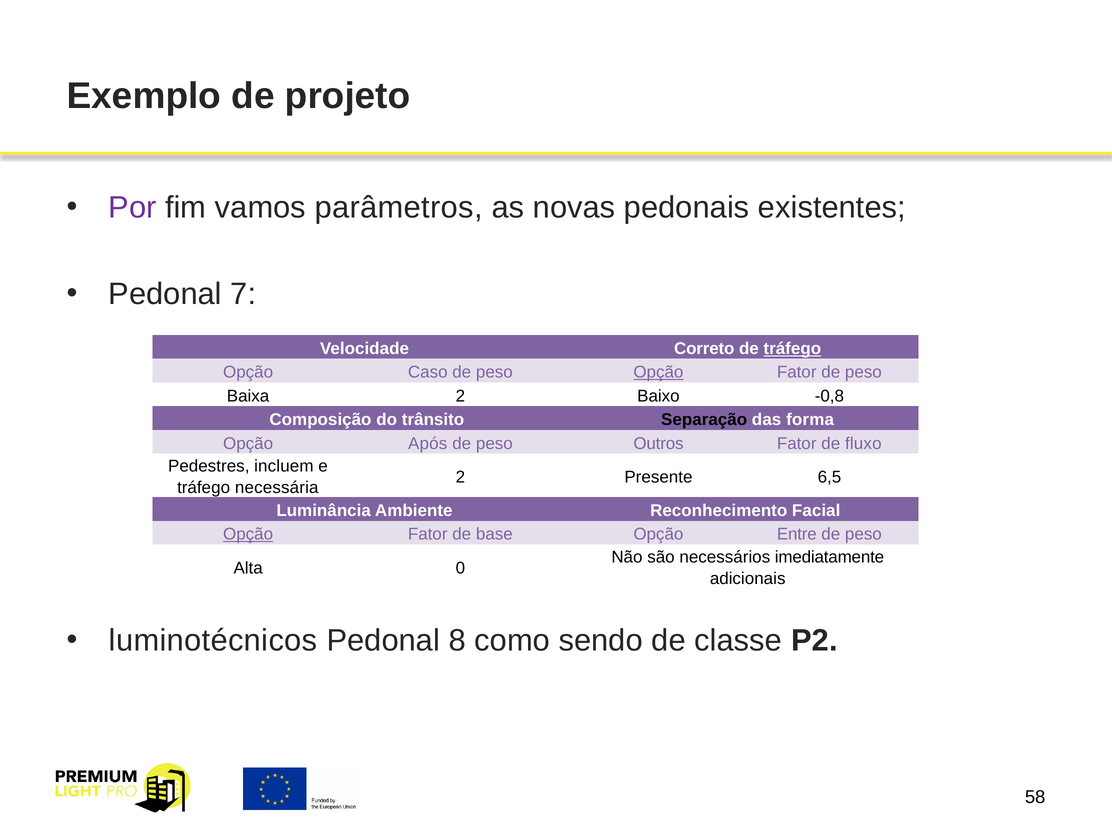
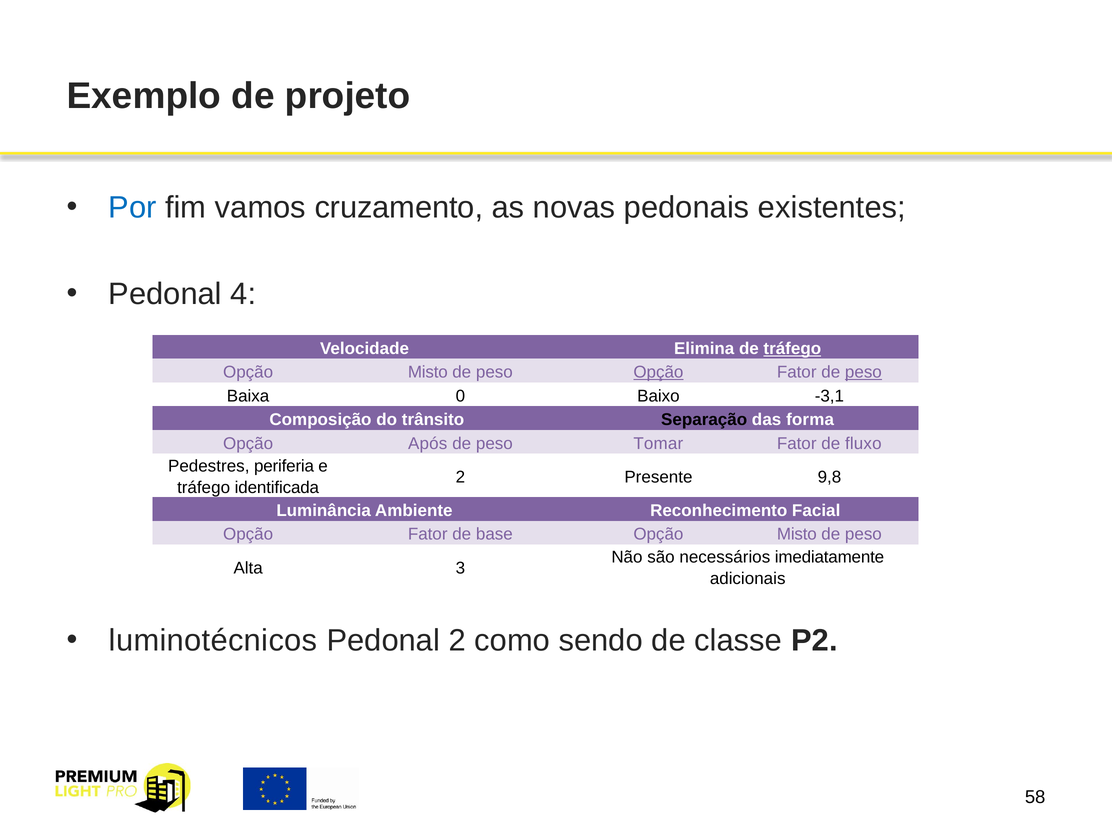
Por colour: purple -> blue (132, 208)
parâmetros: parâmetros -> cruzamento (399, 208)
7: 7 -> 4 (243, 294)
Correto: Correto -> Elimina (704, 348)
Caso: Caso -> Misto (428, 372)
peso underline: none -> present (863, 372)
Baixa 2: 2 -> 0 (460, 396)
-0,8: -0,8 -> -3,1 (829, 396)
Outros: Outros -> Tomar (658, 443)
incluem: incluem -> periferia (284, 466)
6,5: 6,5 -> 9,8 (829, 477)
necessária: necessária -> identificada (277, 488)
Opção underline: present -> none (248, 534)
Entre: Entre -> Misto (797, 534)
0: 0 -> 3 (460, 568)
Pedonal 8: 8 -> 2 (457, 641)
